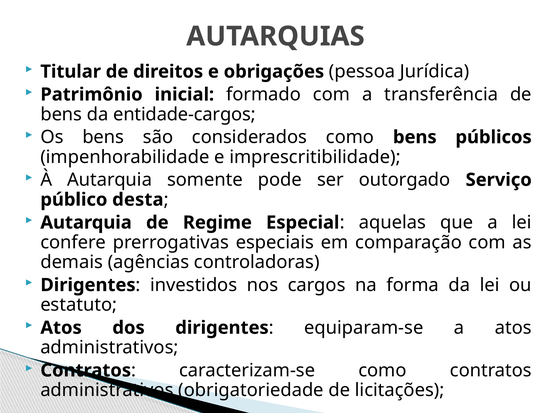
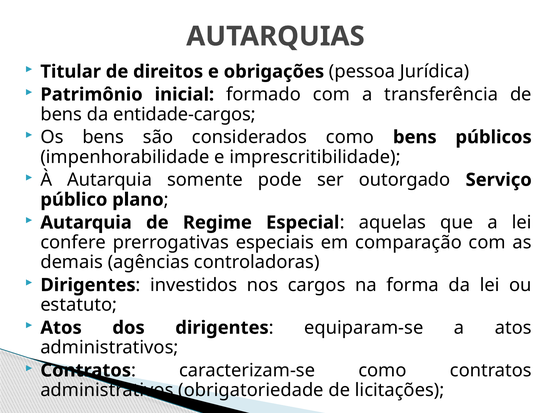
desta: desta -> plano (138, 200)
